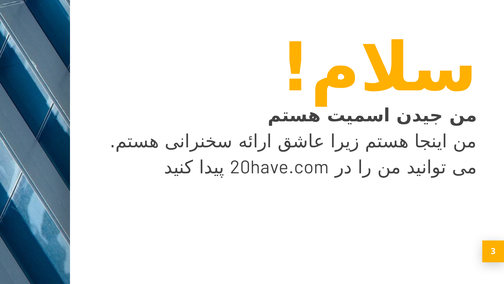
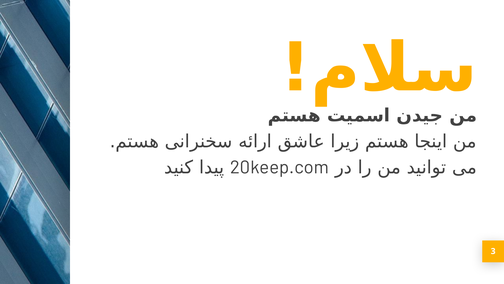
20have.com: 20have.com -> 20keep.com (280, 167)
